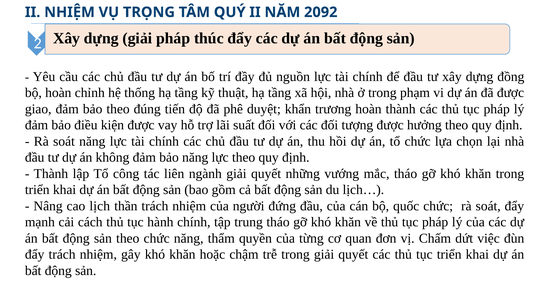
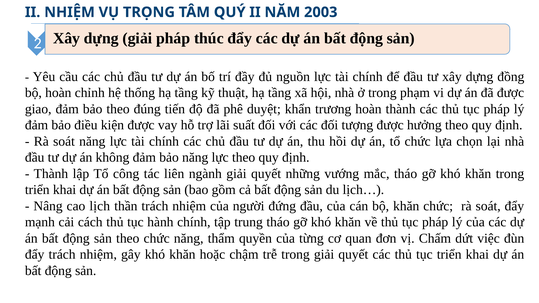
2092: 2092 -> 2003 (321, 12)
bộ quốc: quốc -> khăn (406, 206)
